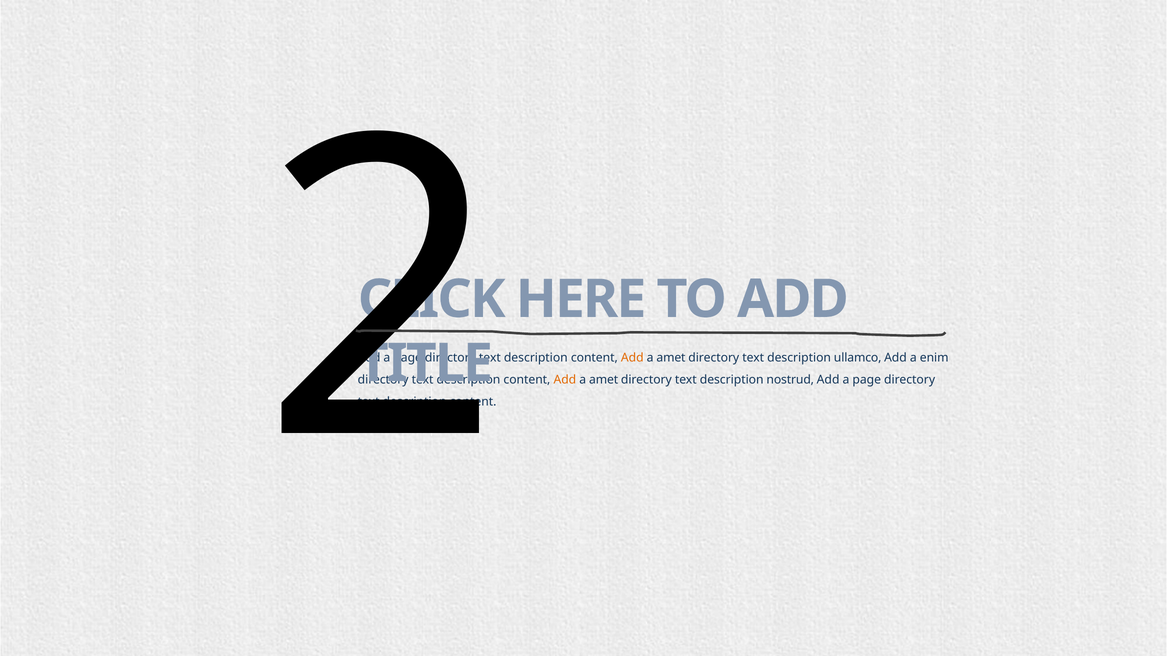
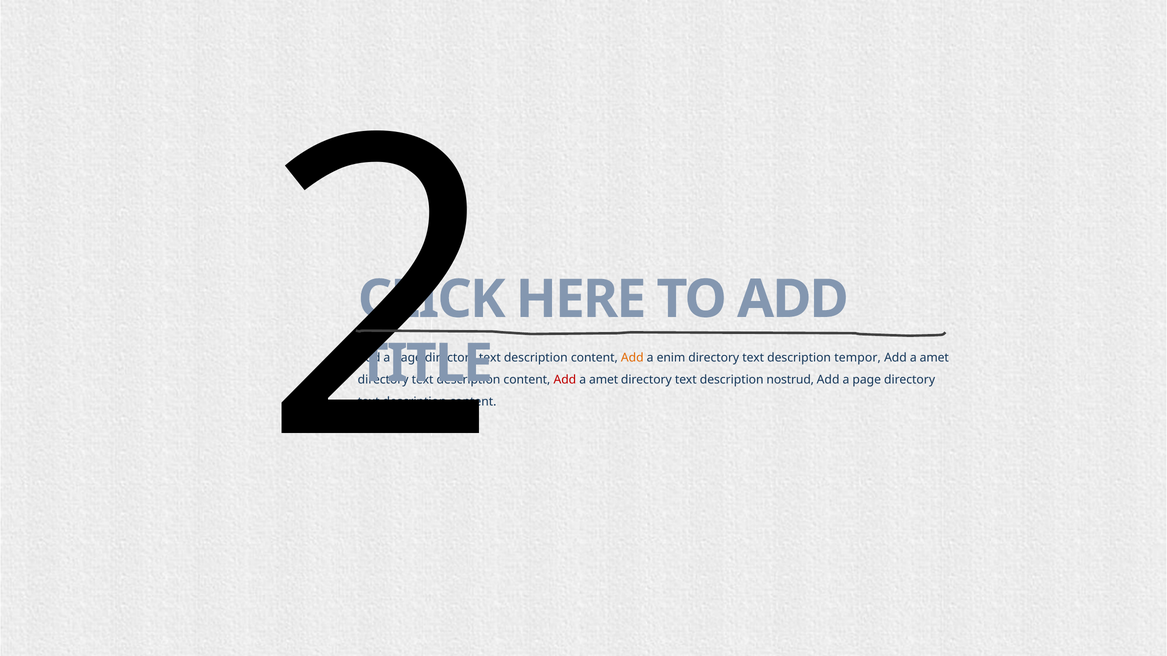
amet: amet -> enim (671, 358)
ullamco: ullamco -> tempor (858, 358)
enim: enim -> amet (934, 358)
Add colour: orange -> red (565, 380)
